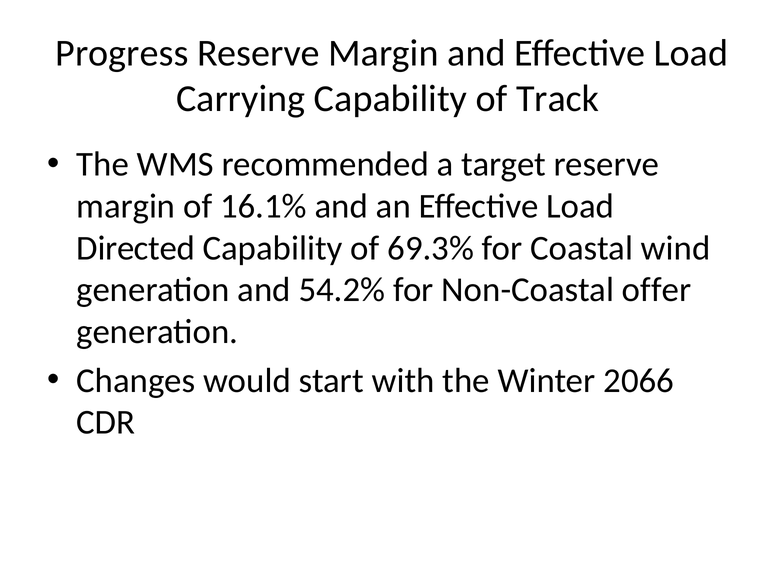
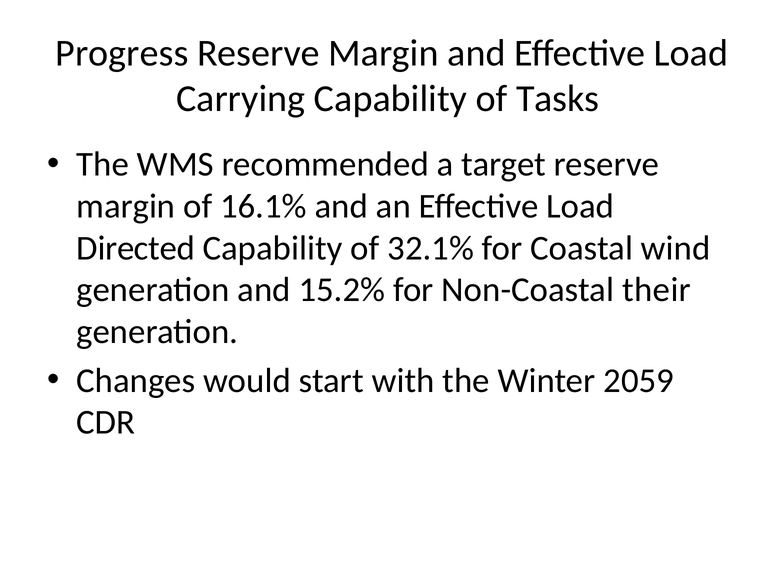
Track: Track -> Tasks (558, 99)
69.3%: 69.3% -> 32.1% (431, 248)
54.2%: 54.2% -> 15.2% (342, 290)
offer: offer -> their (657, 290)
2066: 2066 -> 2059 (639, 381)
